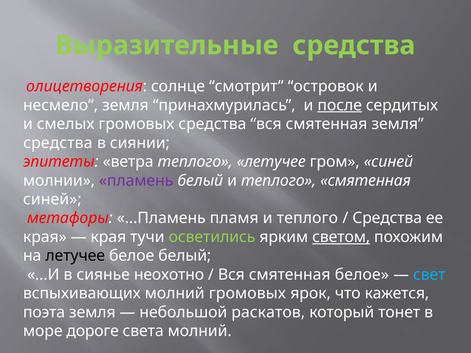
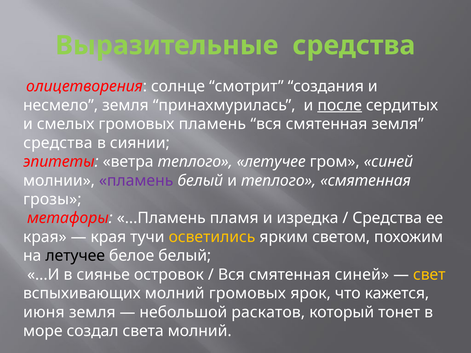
островок: островок -> создания (326, 86)
громовых средства: средства -> пламень (212, 124)
синей: синей -> грозы (52, 199)
теплого: теплого -> изредка (308, 218)
осветились colour: light green -> yellow (212, 237)
светом underline: present -> none (341, 237)
неохотно: неохотно -> островок (169, 275)
смятенная белое: белое -> синей (362, 275)
свет colour: light blue -> yellow (429, 275)
поэта: поэта -> июня (44, 313)
дороге: дороге -> создал (93, 331)
